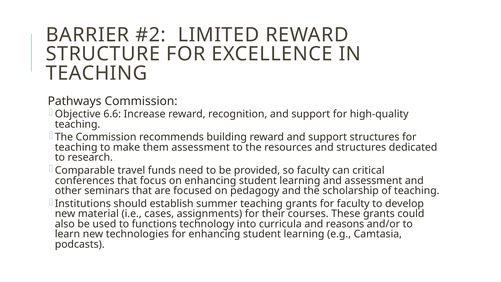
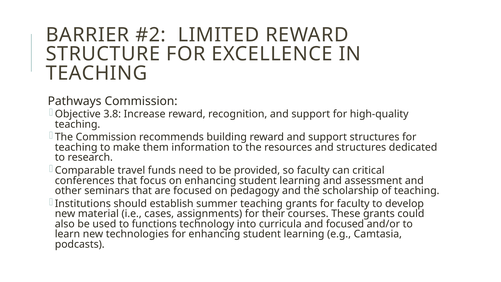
6.6: 6.6 -> 3.8 (112, 114)
them assessment: assessment -> information (201, 147)
and reasons: reasons -> focused (345, 224)
